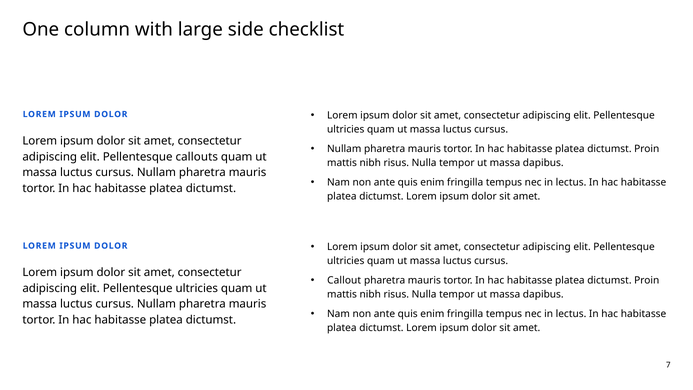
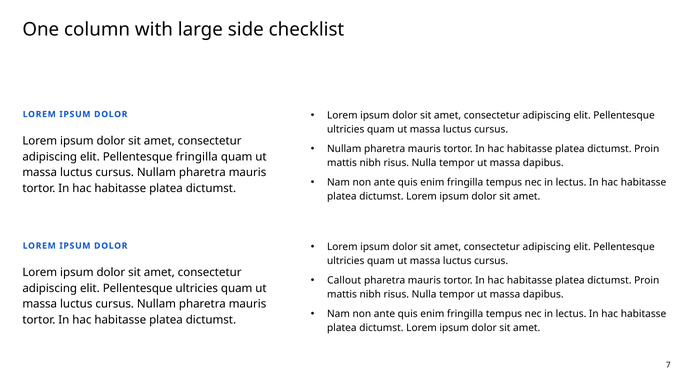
Pellentesque callouts: callouts -> fringilla (197, 157)
